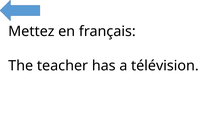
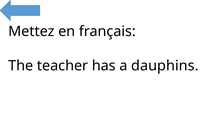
télévision: télévision -> dauphins (165, 66)
